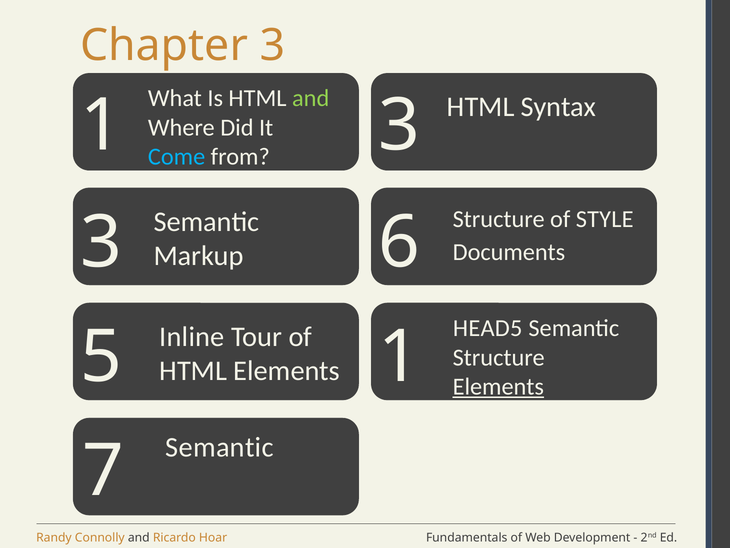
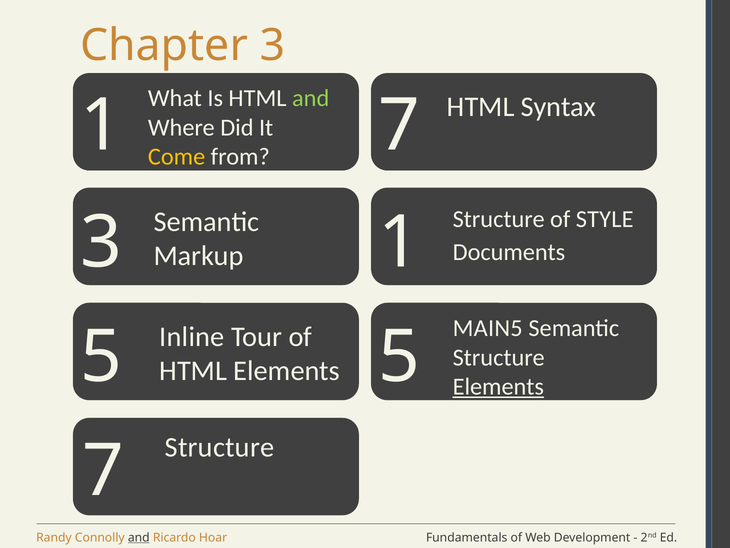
1 3: 3 -> 7 (399, 125)
Come colour: light blue -> yellow (177, 157)
6: 6 -> 1 (399, 243)
HEAD5: HEAD5 -> MAIN5 (488, 328)
5 1: 1 -> 5 (399, 357)
Semantic: Semantic -> Structure (220, 447)
and underline: none -> present (139, 537)
